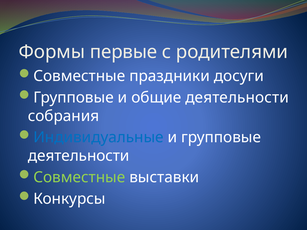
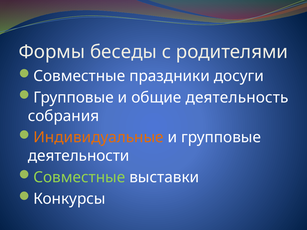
первые: первые -> беседы (123, 52)
общие деятельности: деятельности -> деятельность (237, 98)
Индивидуальные colour: blue -> orange (98, 138)
